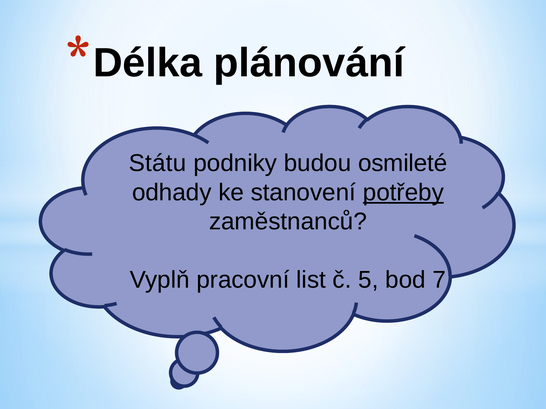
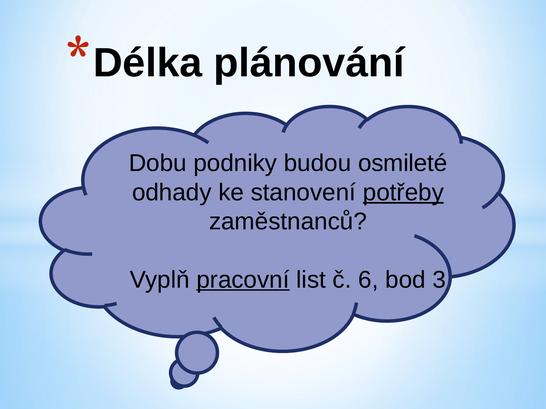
Státu: Státu -> Dobu (158, 164)
pracovní underline: none -> present (243, 280)
5: 5 -> 6 (368, 280)
7: 7 -> 3 (439, 280)
